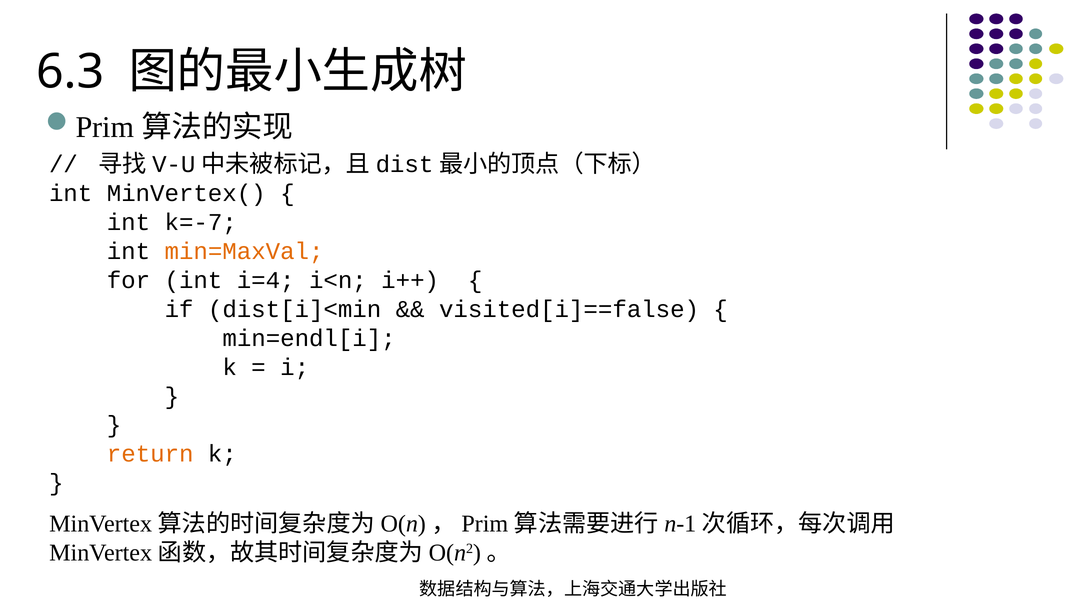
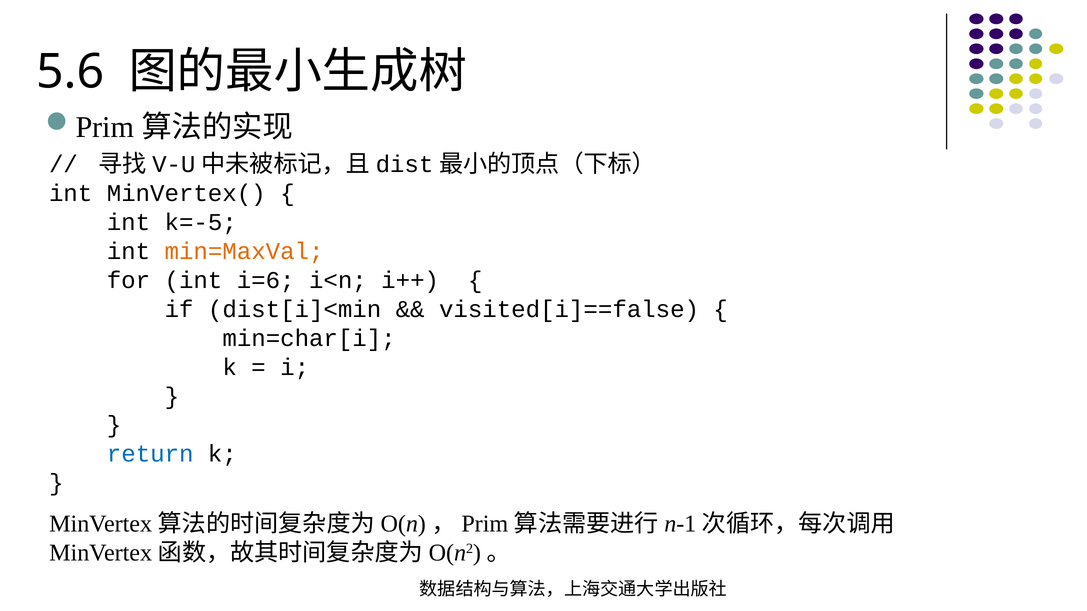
6.3: 6.3 -> 5.6 (70, 72)
k=-7: k=-7 -> k=-5 (201, 223)
i=4: i=4 -> i=6 (266, 280)
min=endl[i: min=endl[i -> min=char[i (309, 338)
return colour: orange -> blue (150, 454)
